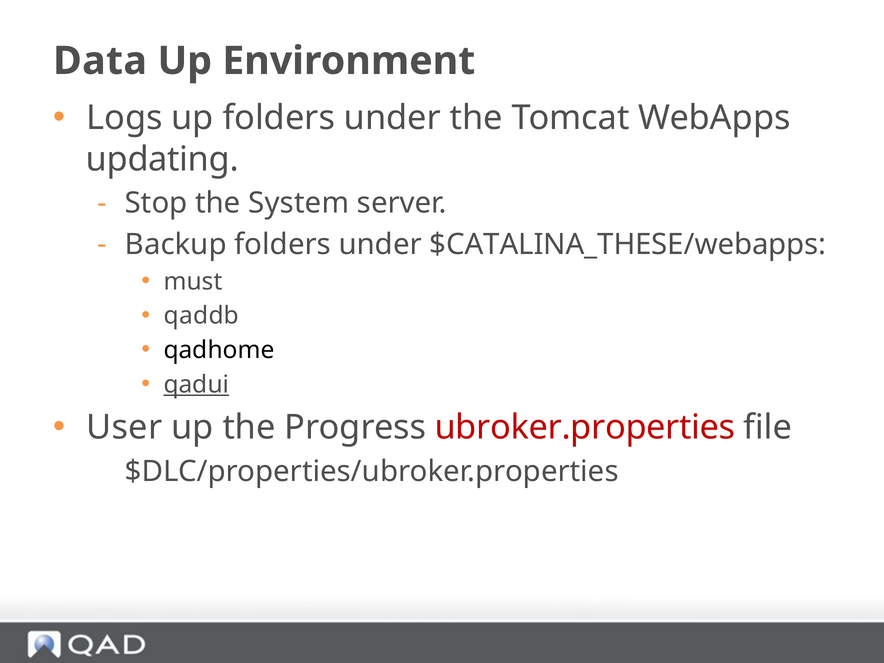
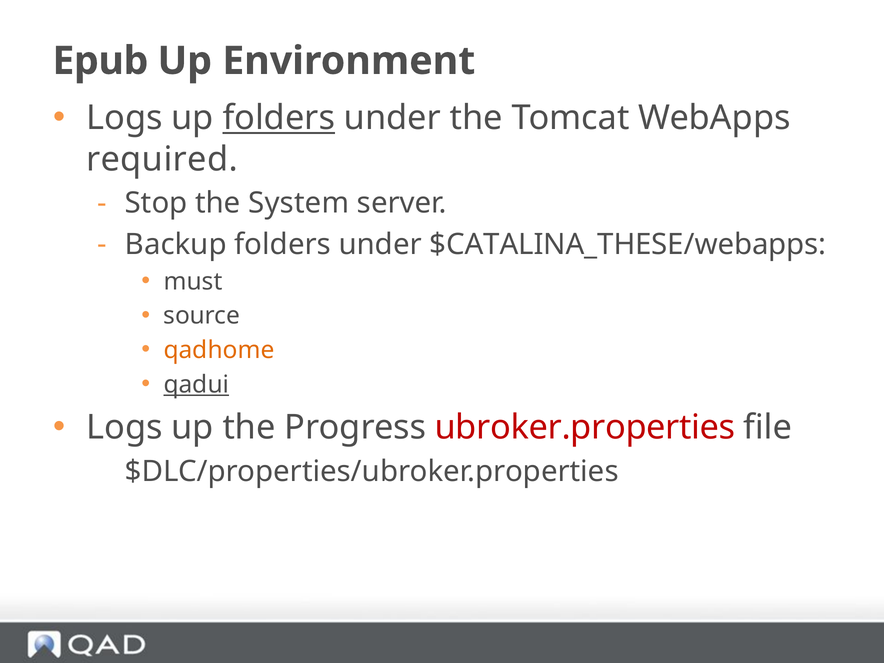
Data: Data -> Epub (100, 61)
folders underline: none -> present (279, 118)
updating: updating -> required (162, 159)
qaddb: qaddb -> source (202, 316)
qadhome colour: black -> orange (219, 350)
User: User -> Logs (124, 428)
